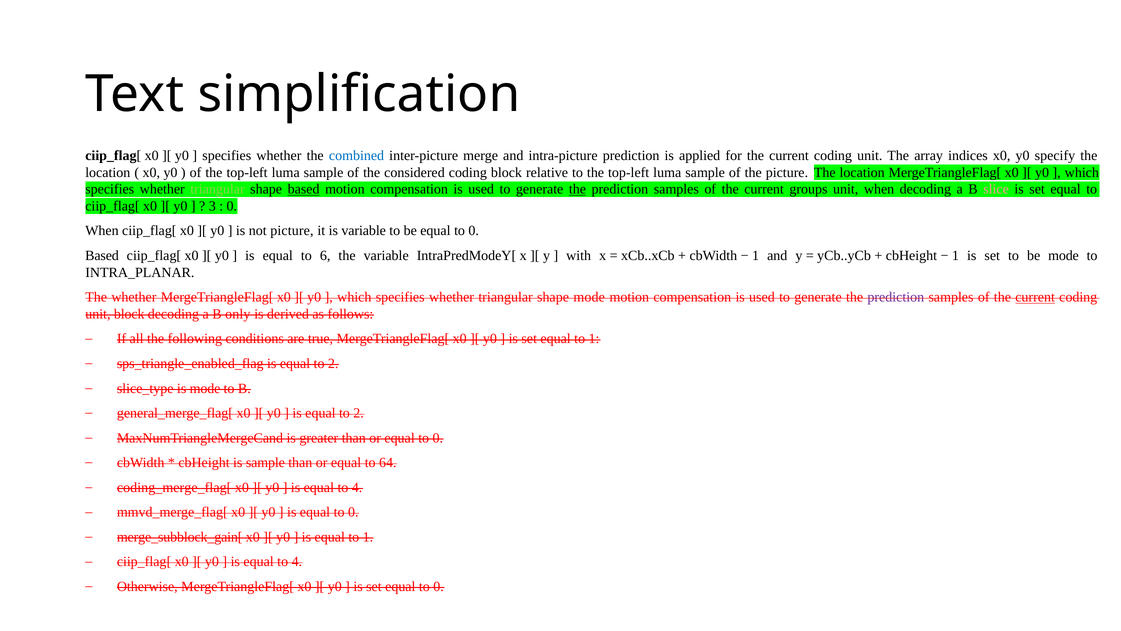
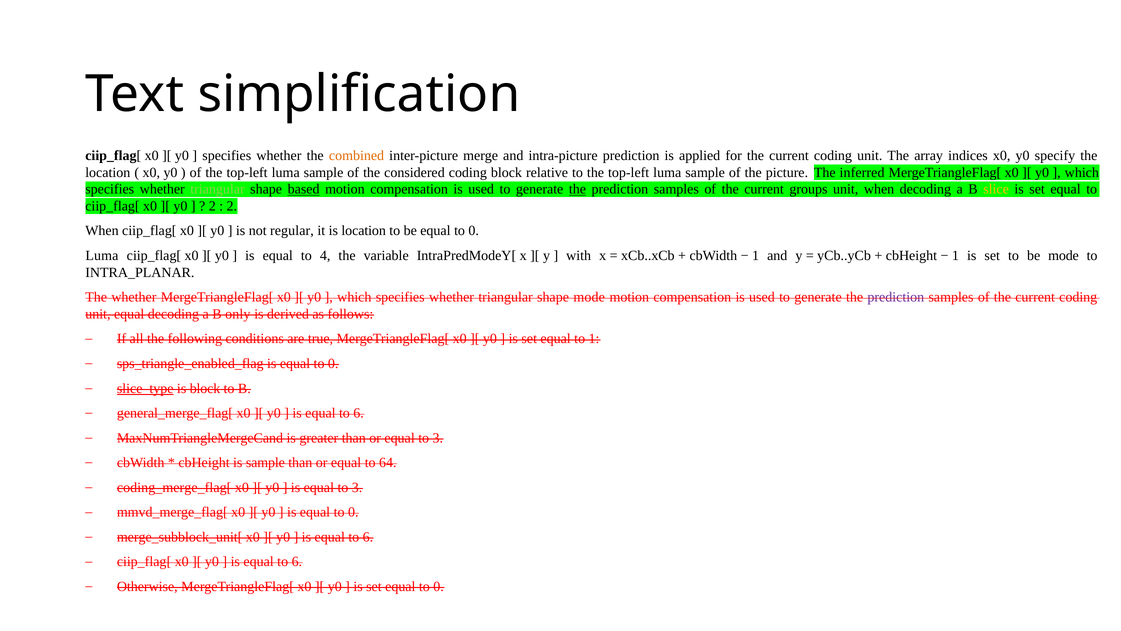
combined colour: blue -> orange (357, 155)
picture The location: location -> inferred (862, 172)
slice colour: pink -> yellow (996, 189)
3: 3 -> 2 (212, 206)
0: 0 -> 2 (232, 206)
not picture: picture -> regular (292, 231)
is variable: variable -> location (364, 231)
Based: Based -> Luma (102, 255)
6: 6 -> 4 (325, 255)
current underline: present -> none (1035, 297)
unit block: block -> equal (129, 314)
2: 2 -> 0 (333, 363)
slice_type underline: none -> present (145, 388)
is mode: mode -> block (205, 388)
2: 2 -> 6 (359, 413)
or equal to 0: 0 -> 3 (438, 438)
4: 4 -> 3 (357, 487)
merge_subblock_gain[: merge_subblock_gain[ -> merge_subblock_unit[ (180, 537)
1: 1 -> 6 (368, 537)
4: 4 -> 6 (297, 561)
